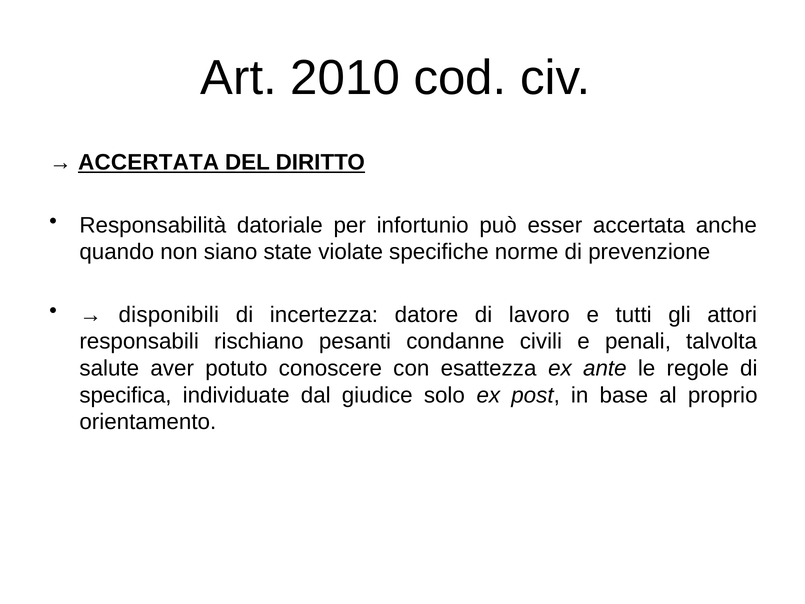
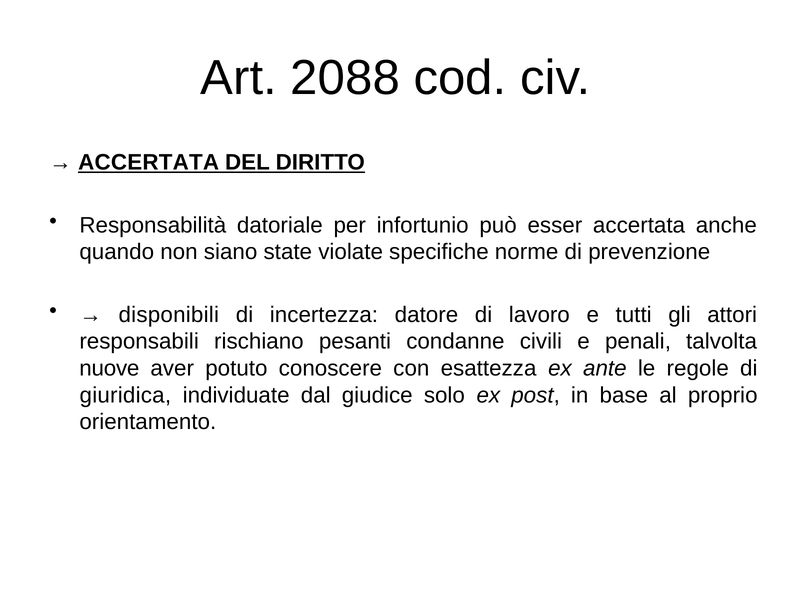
2010: 2010 -> 2088 (345, 78)
salute: salute -> nuove (109, 368)
specifica: specifica -> giuridica (125, 395)
